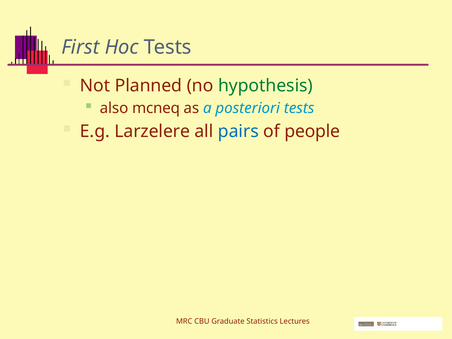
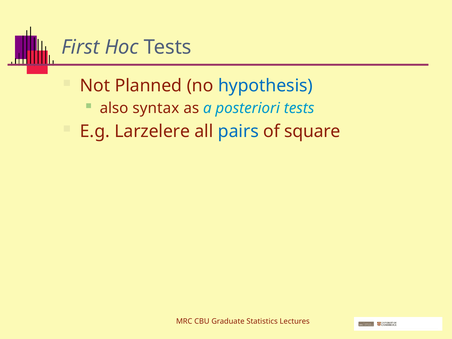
hypothesis colour: green -> blue (265, 86)
mcneq: mcneq -> syntax (156, 108)
people: people -> square (312, 131)
